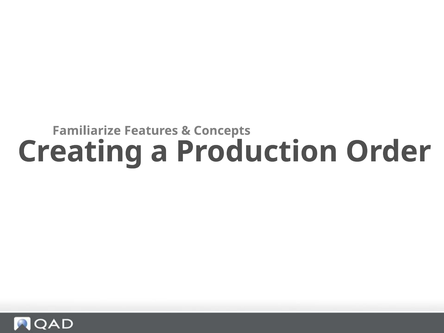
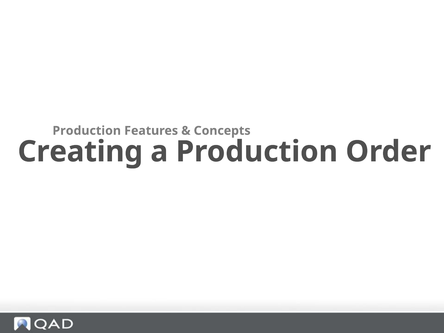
Familiarize: Familiarize -> Production (87, 131)
